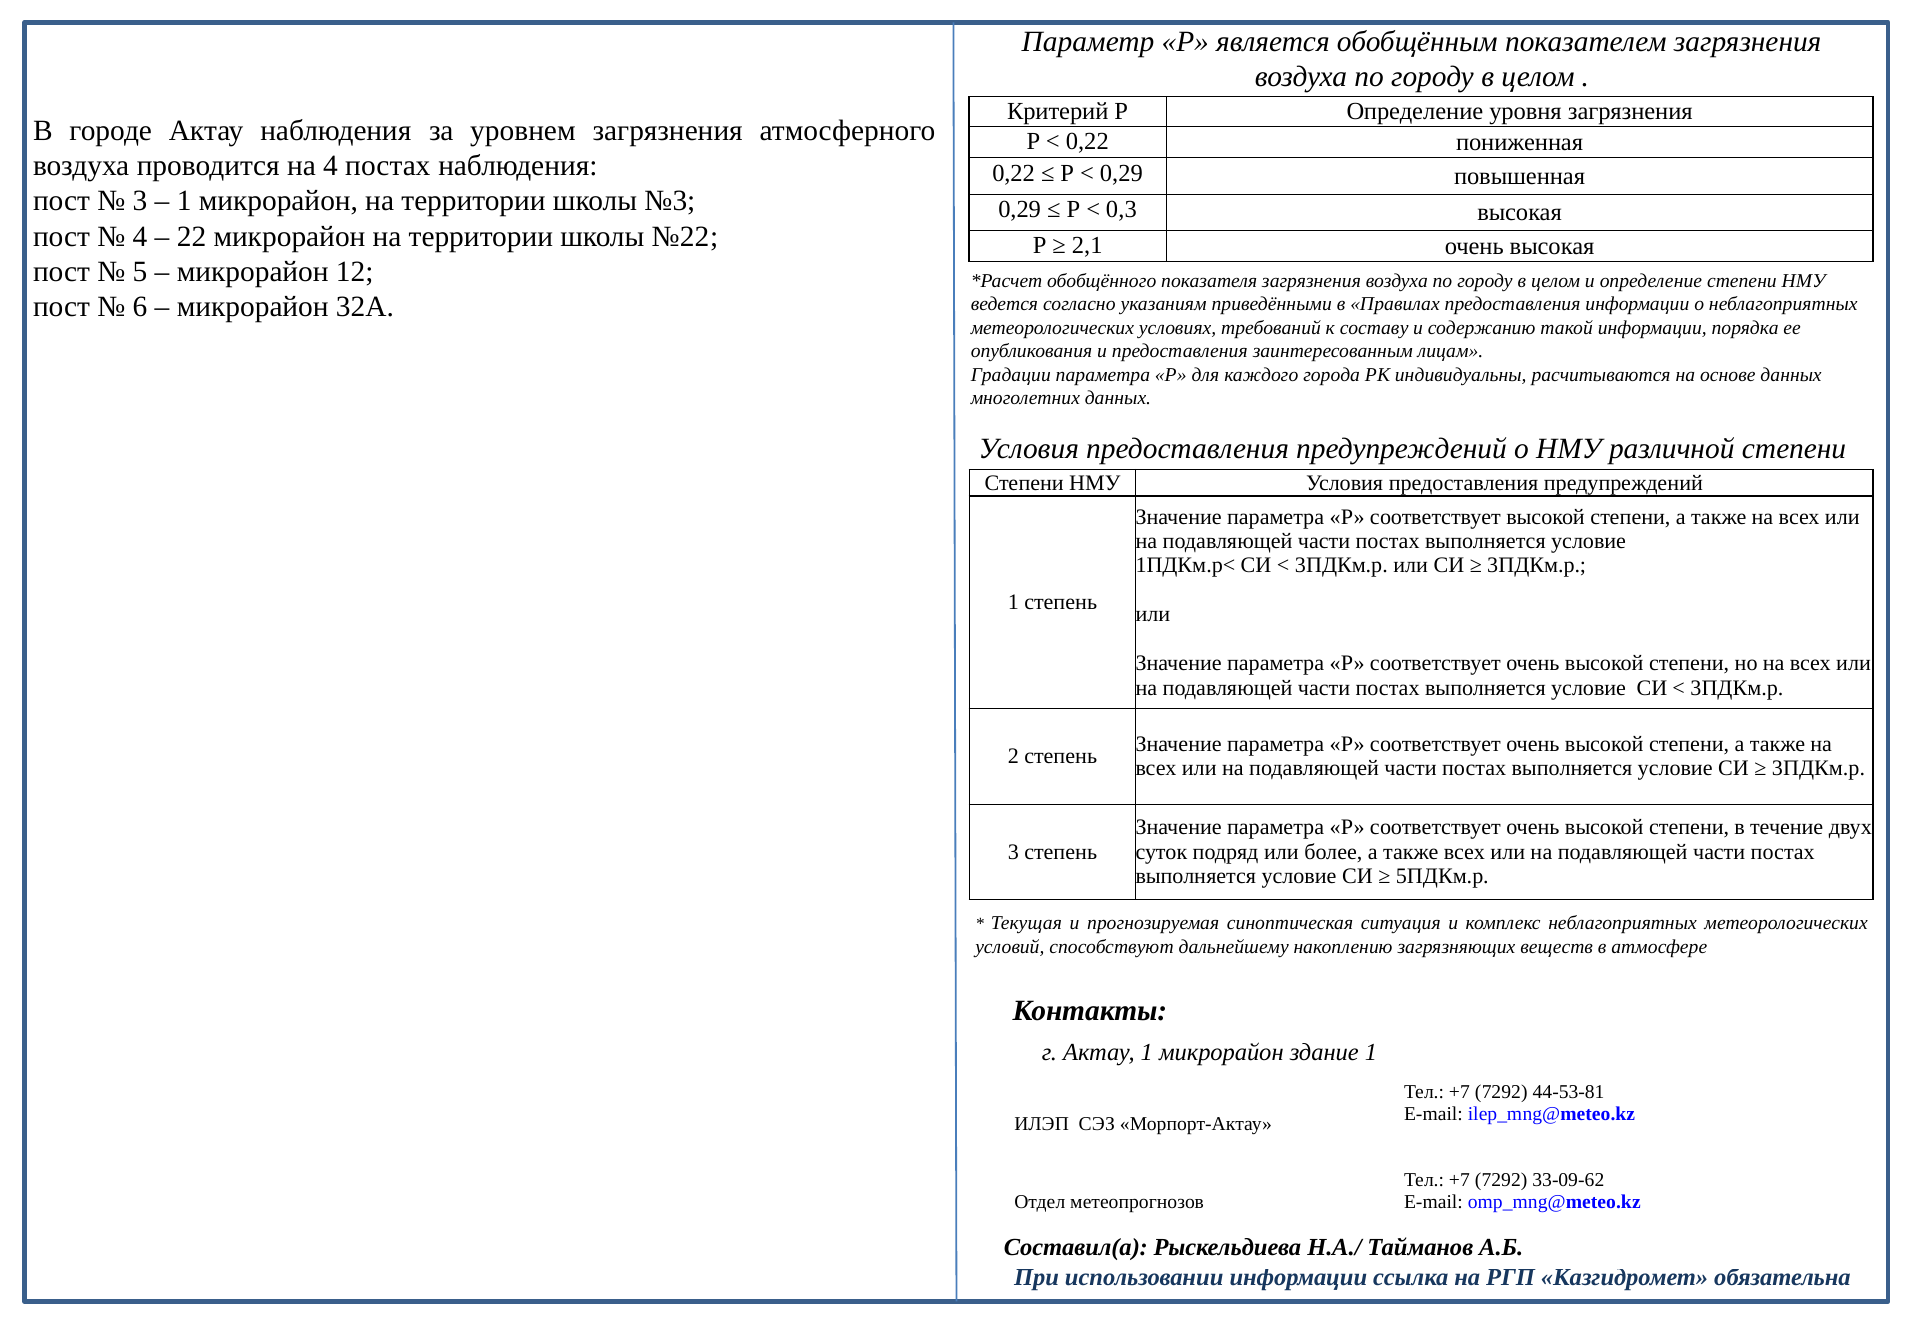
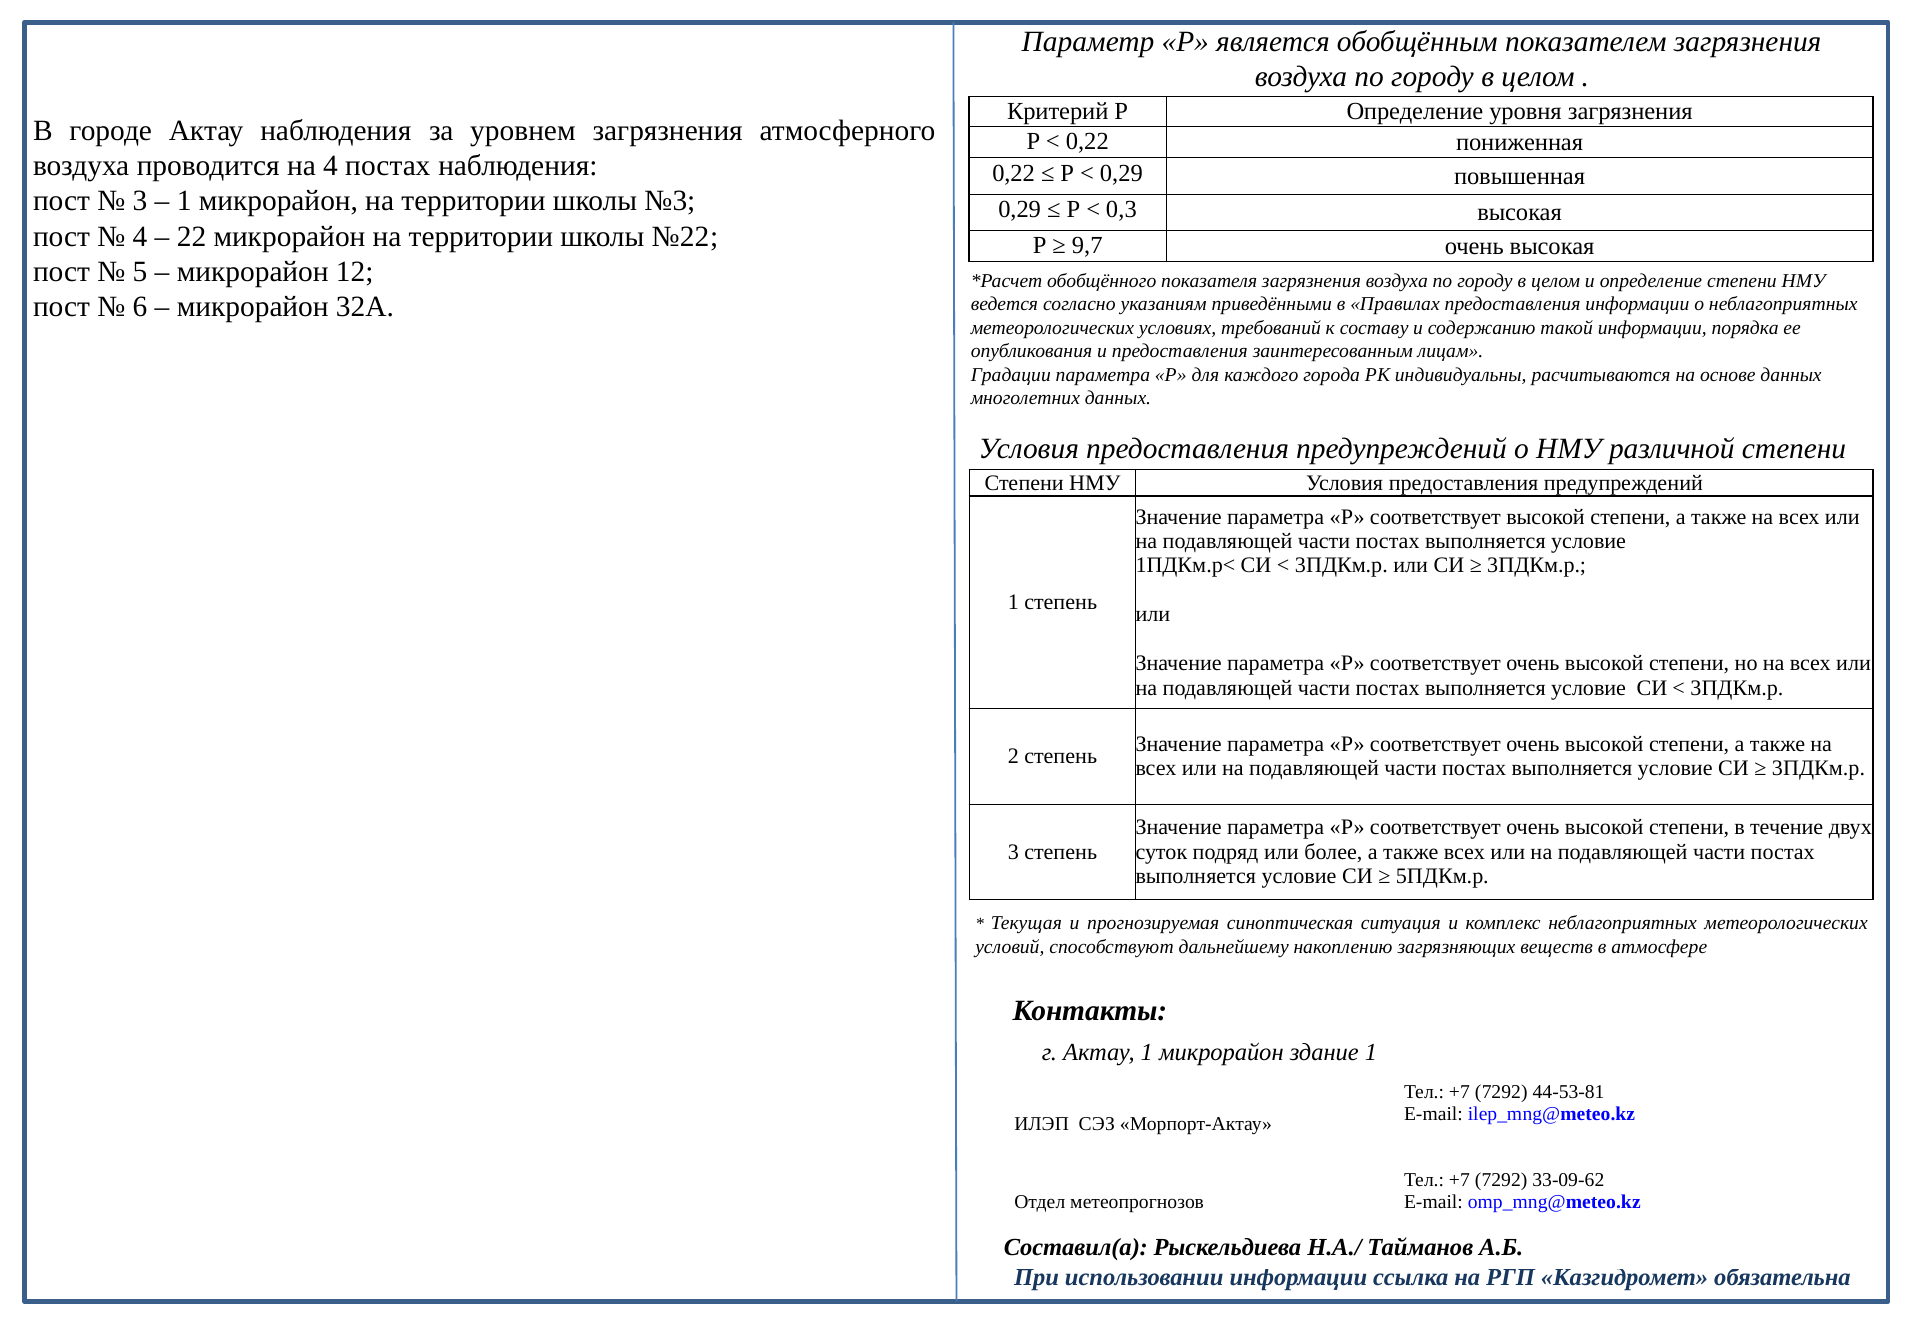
2,1: 2,1 -> 9,7 (1087, 246)
